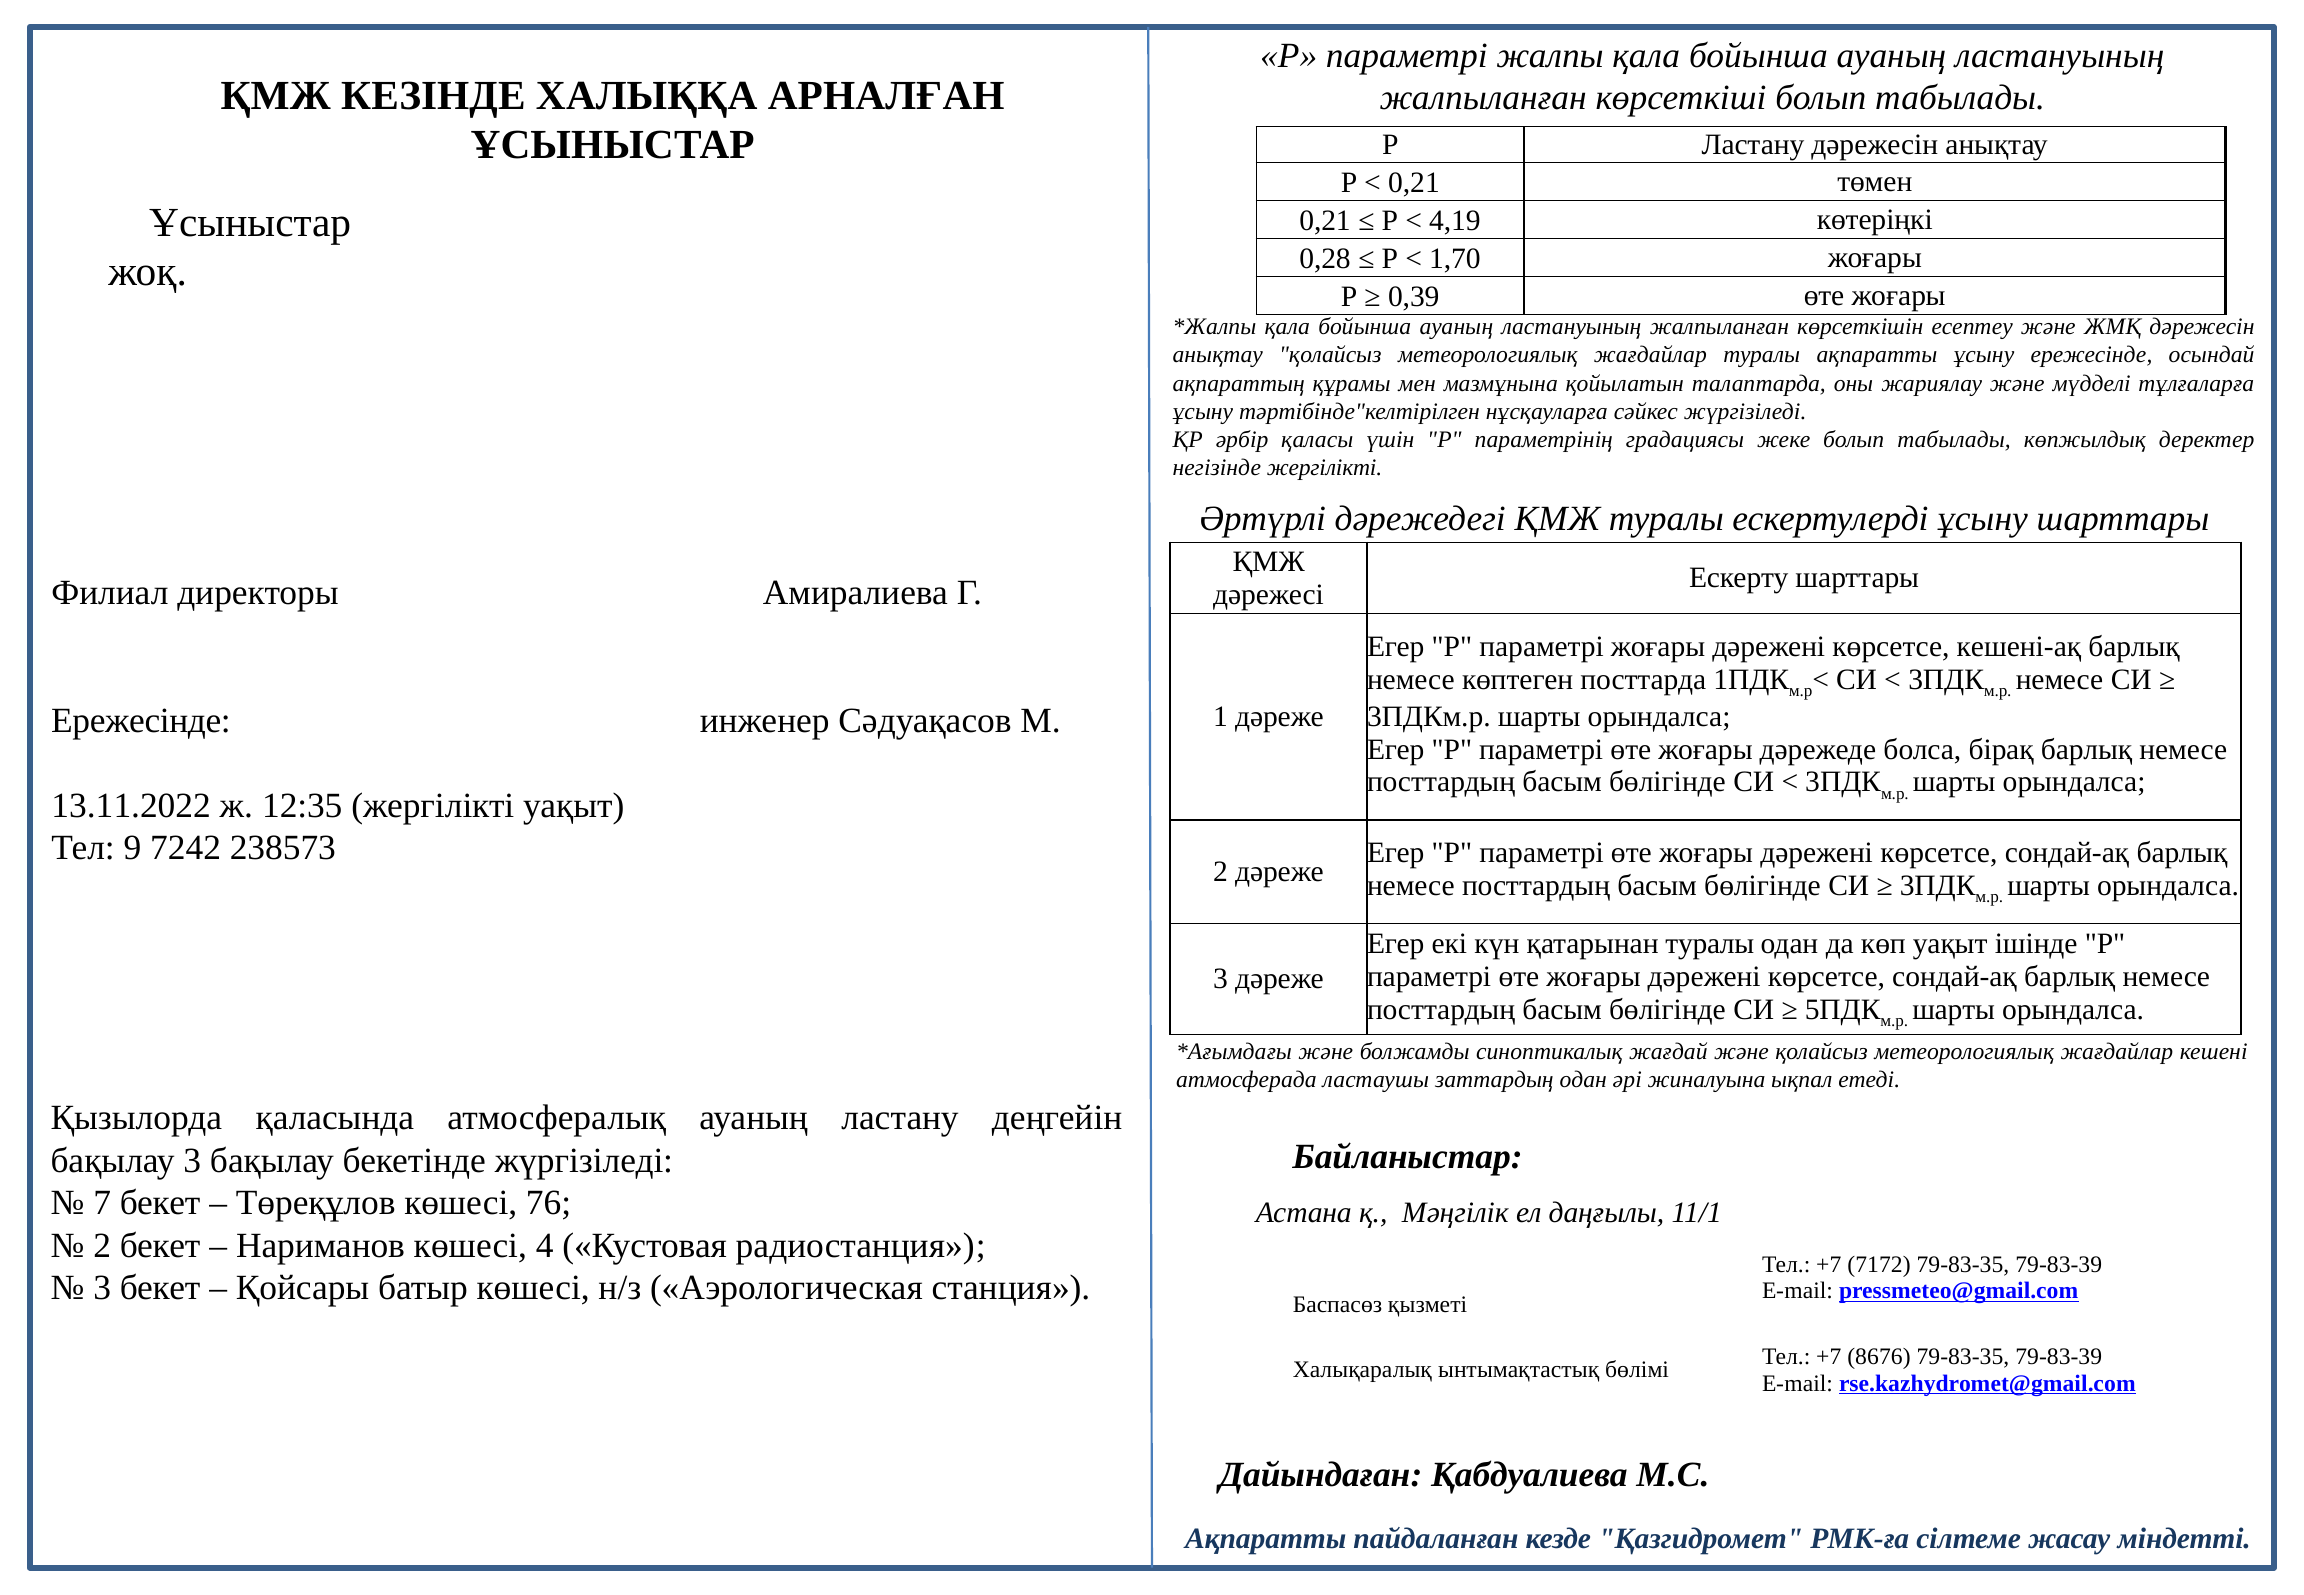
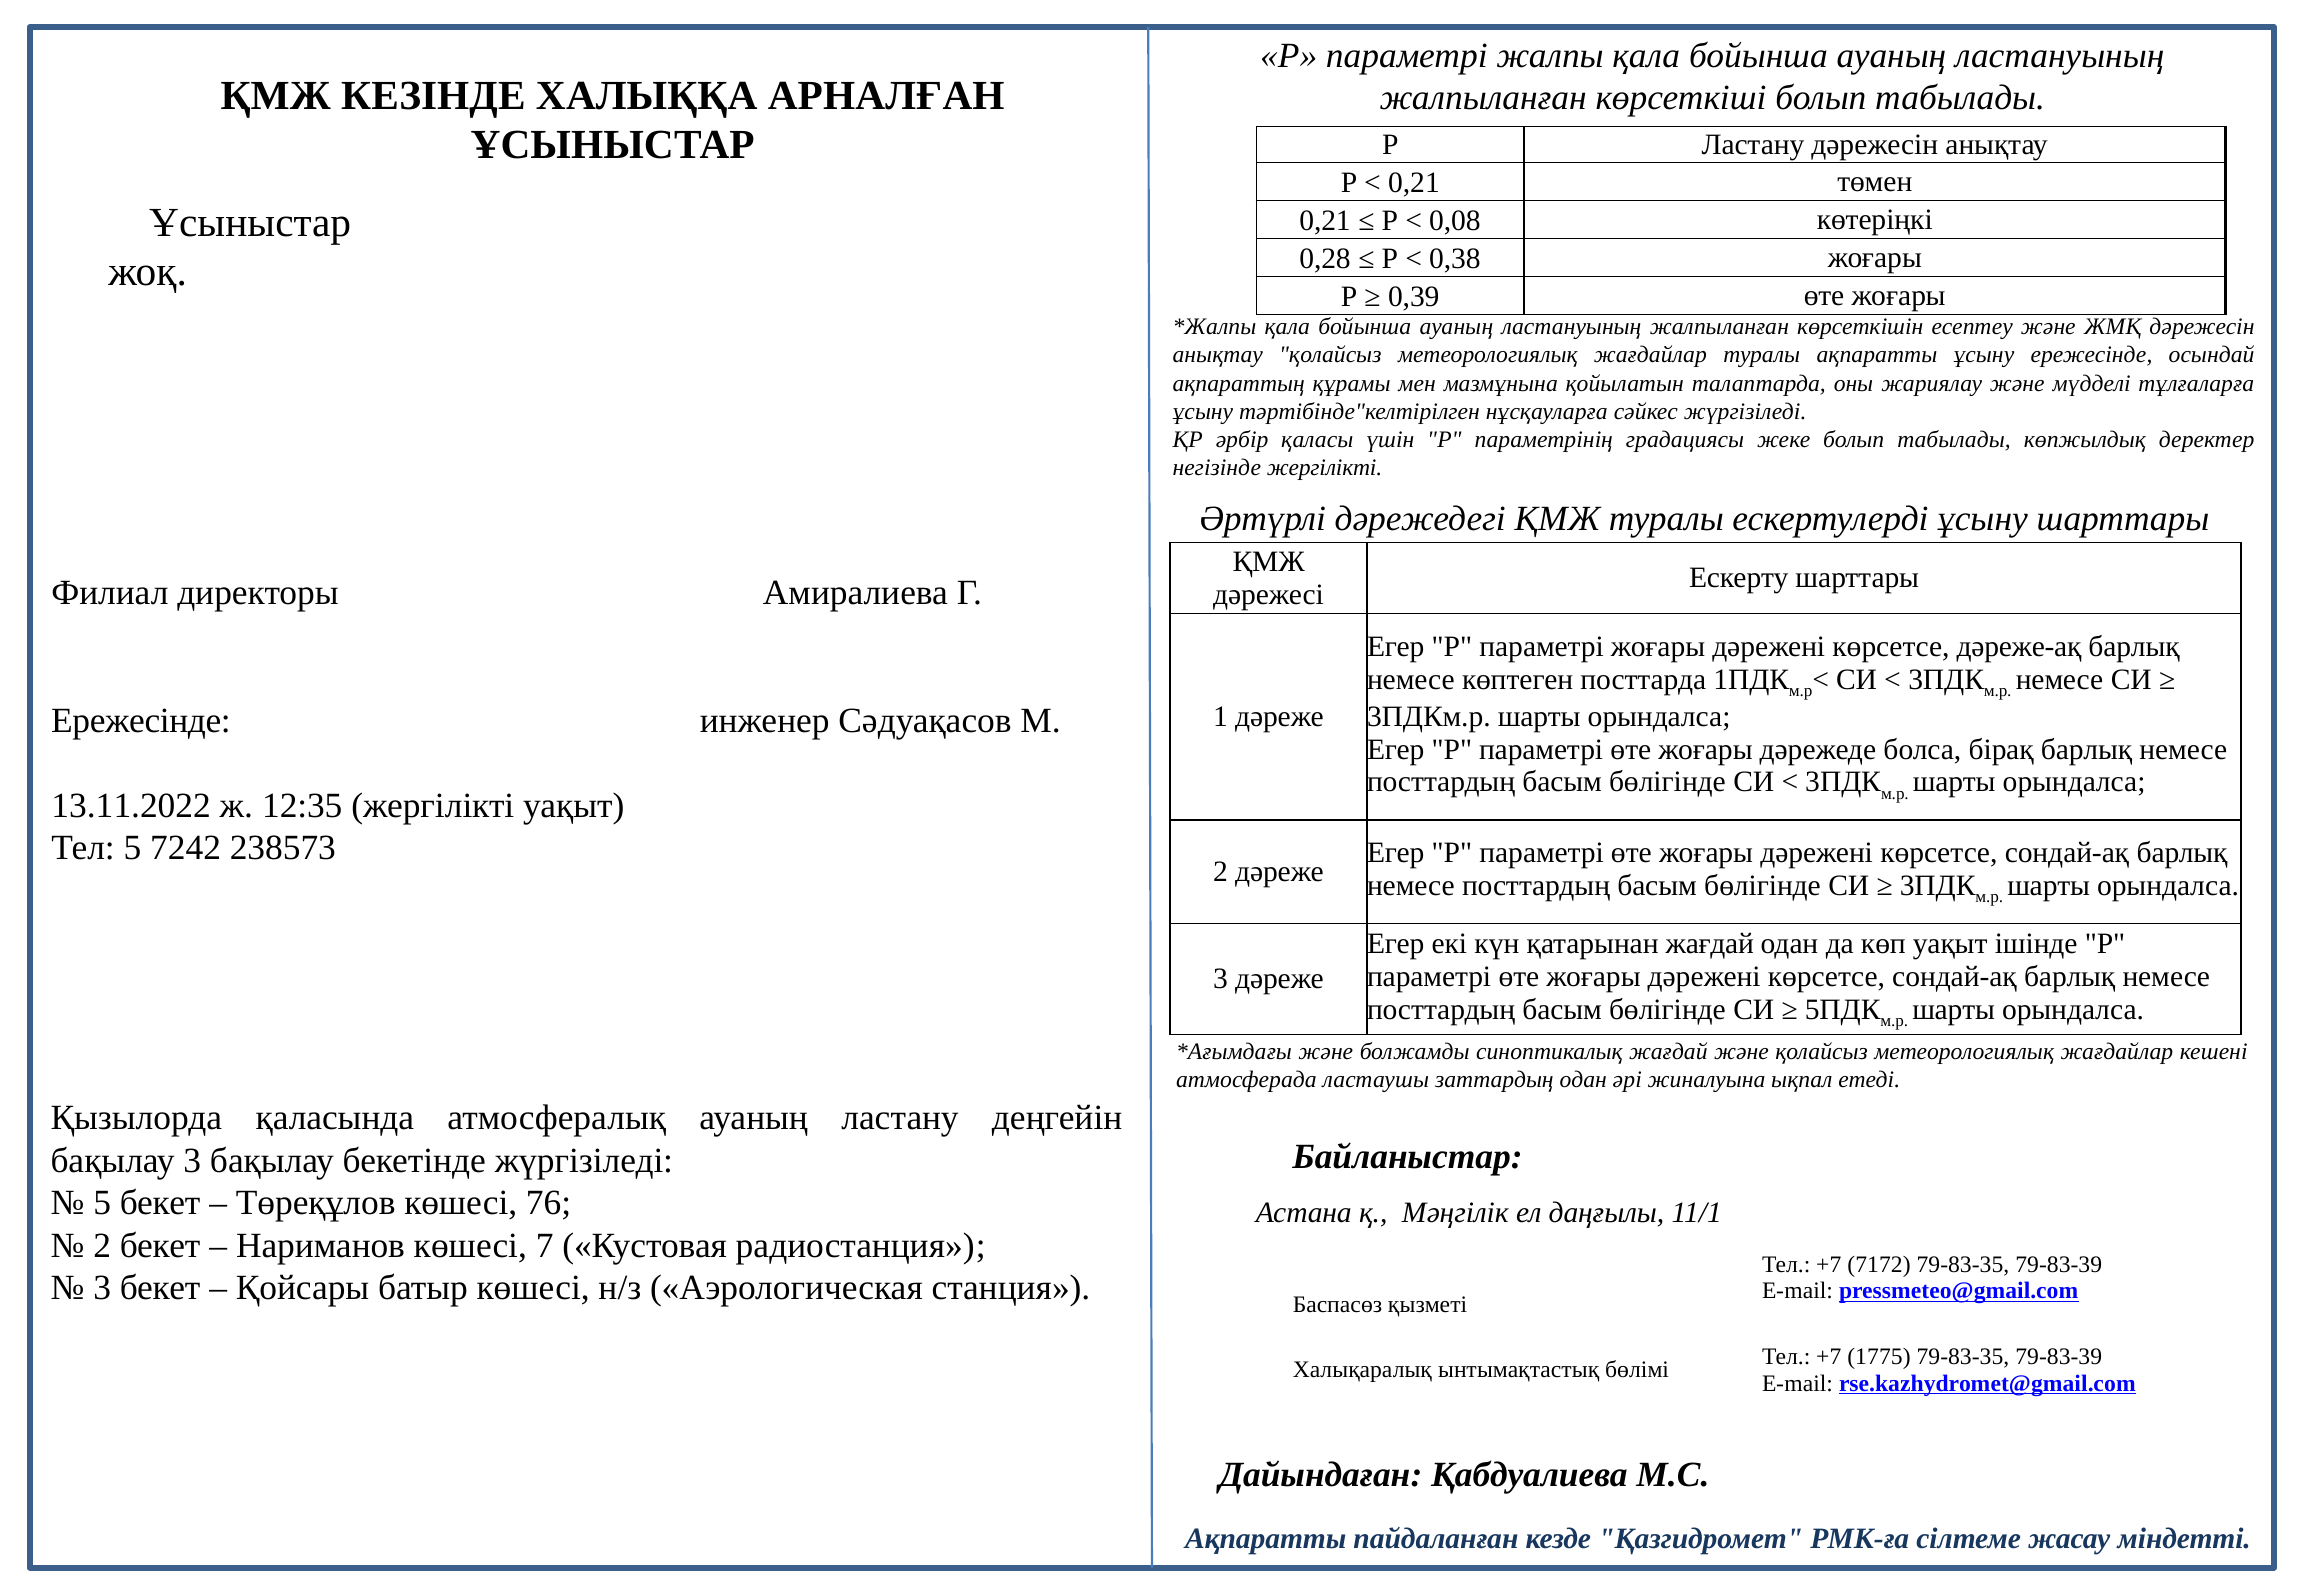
4,19: 4,19 -> 0,08 (1455, 221)
1,70: 1,70 -> 0,38 (1455, 259)
кешені-ақ: кешені-ақ -> дәреже-ақ (2019, 647)
Тел 9: 9 -> 5 (133, 848)
қатарынан туралы: туралы -> жағдай (1710, 944)
7: 7 -> 5 (102, 1203)
4: 4 -> 7 (545, 1245)
8676: 8676 -> 1775 (1879, 1357)
